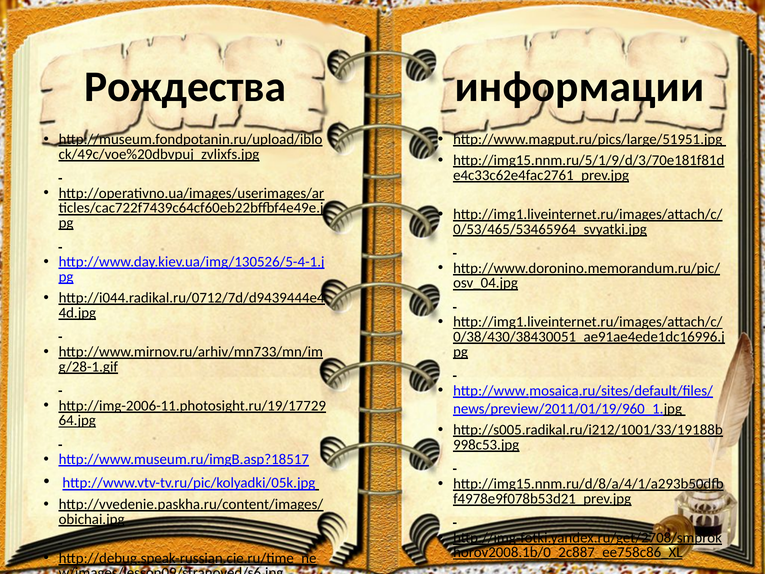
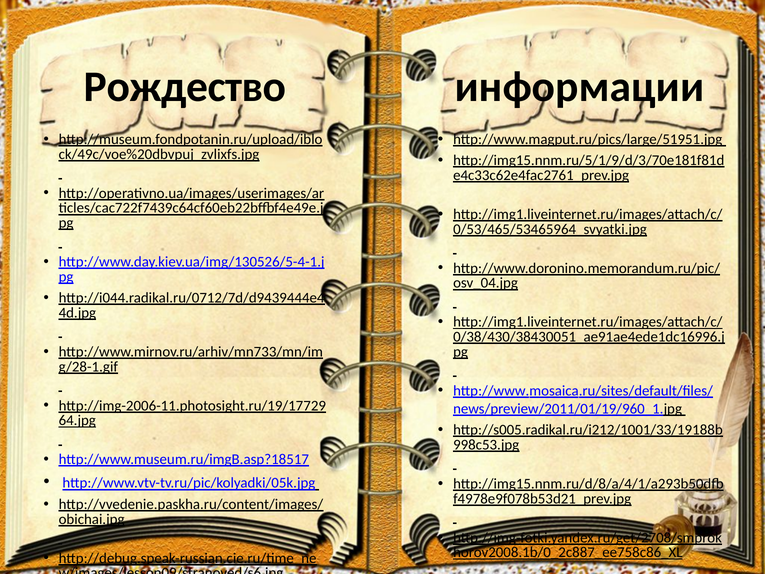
Рождества: Рождества -> Рождество (185, 87)
